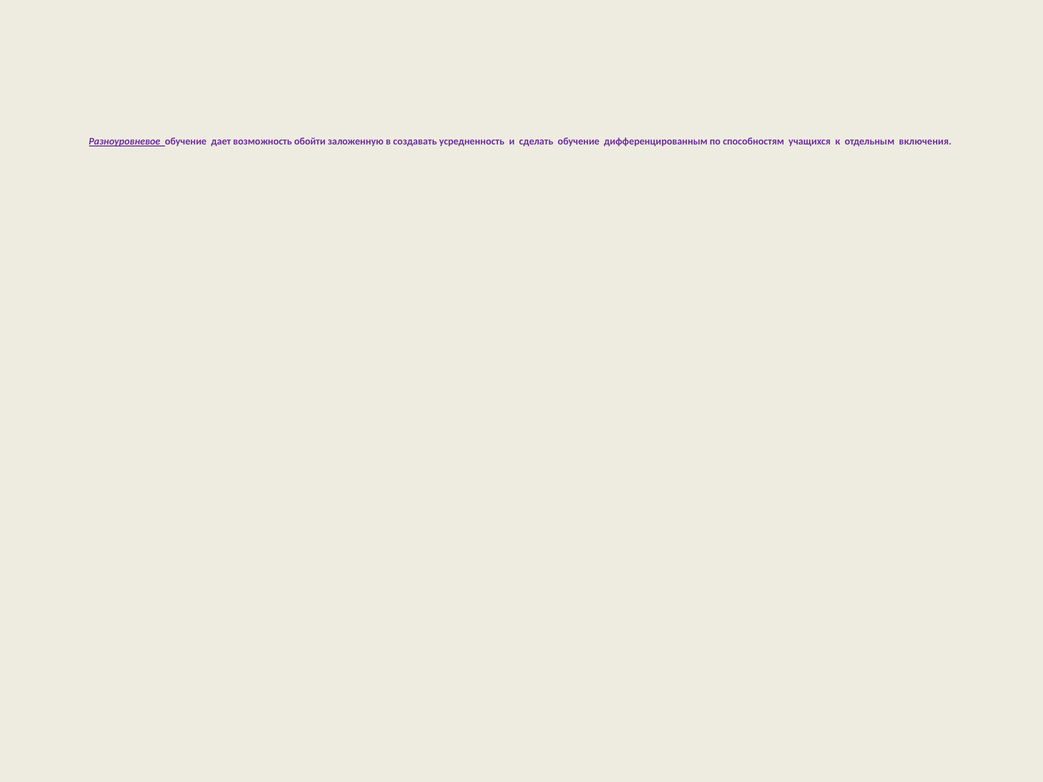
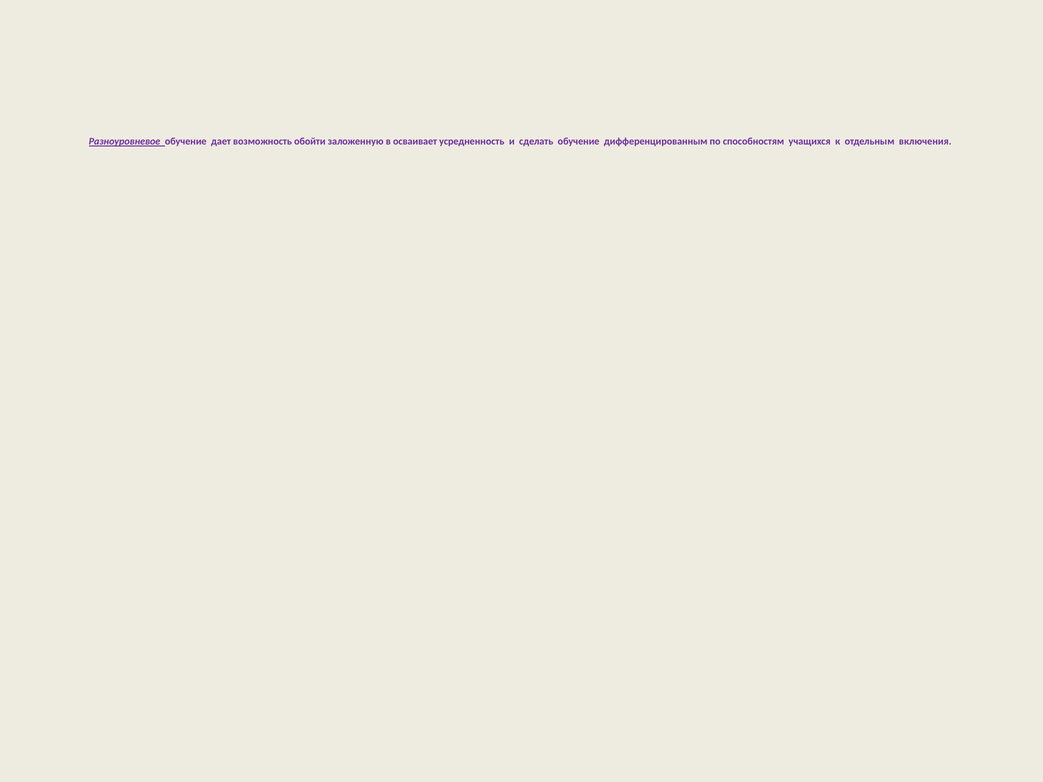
создавать: создавать -> осваивает (415, 142)
